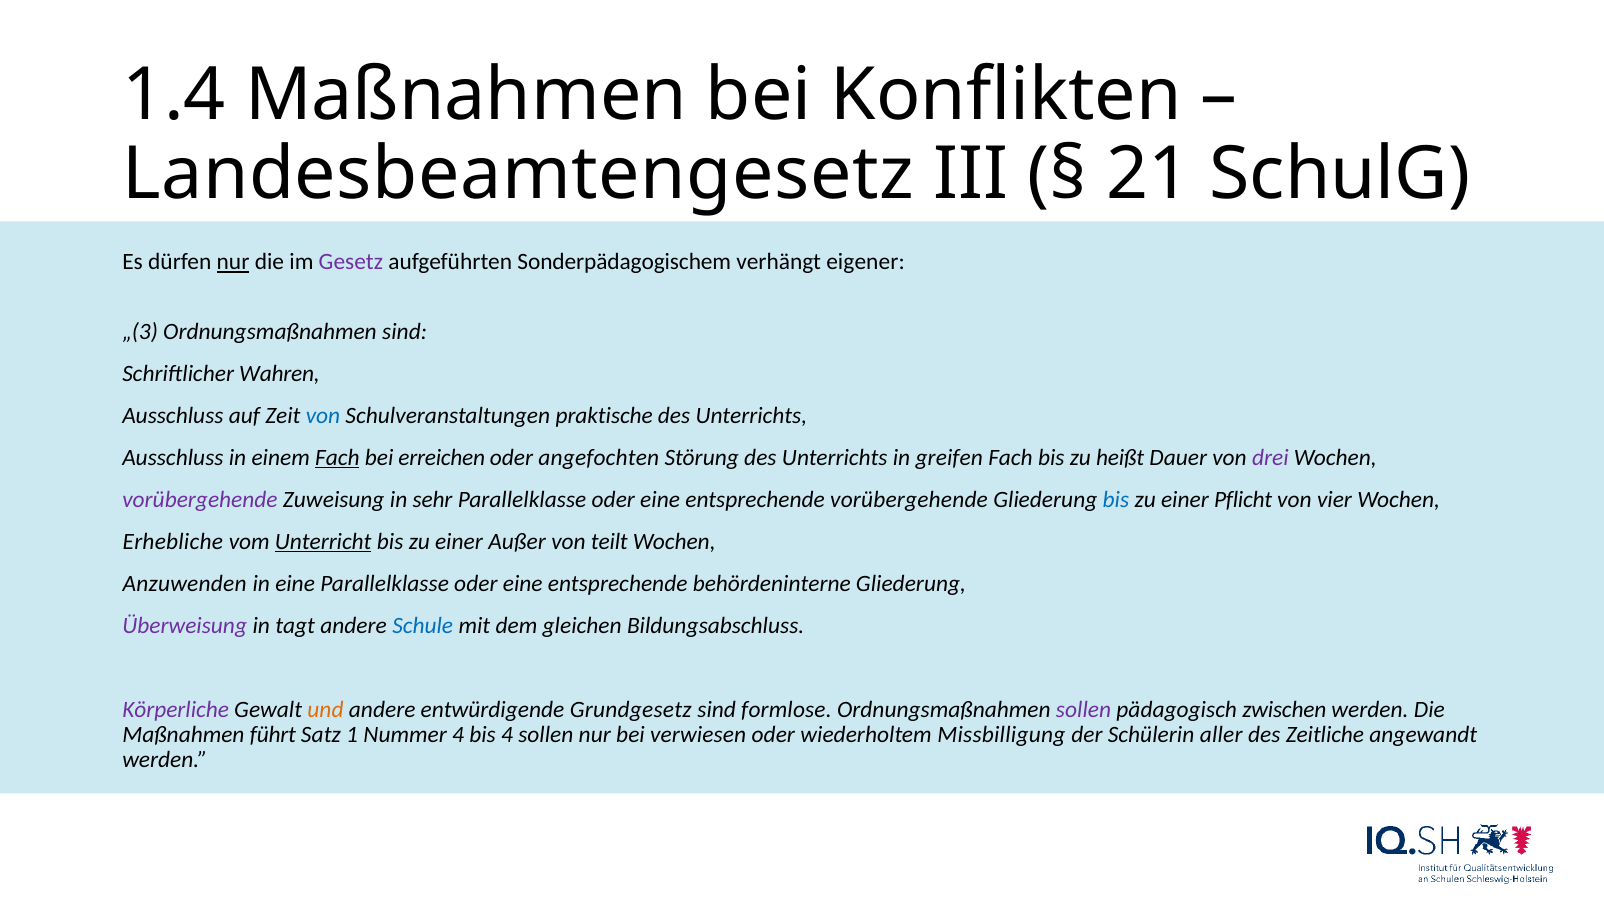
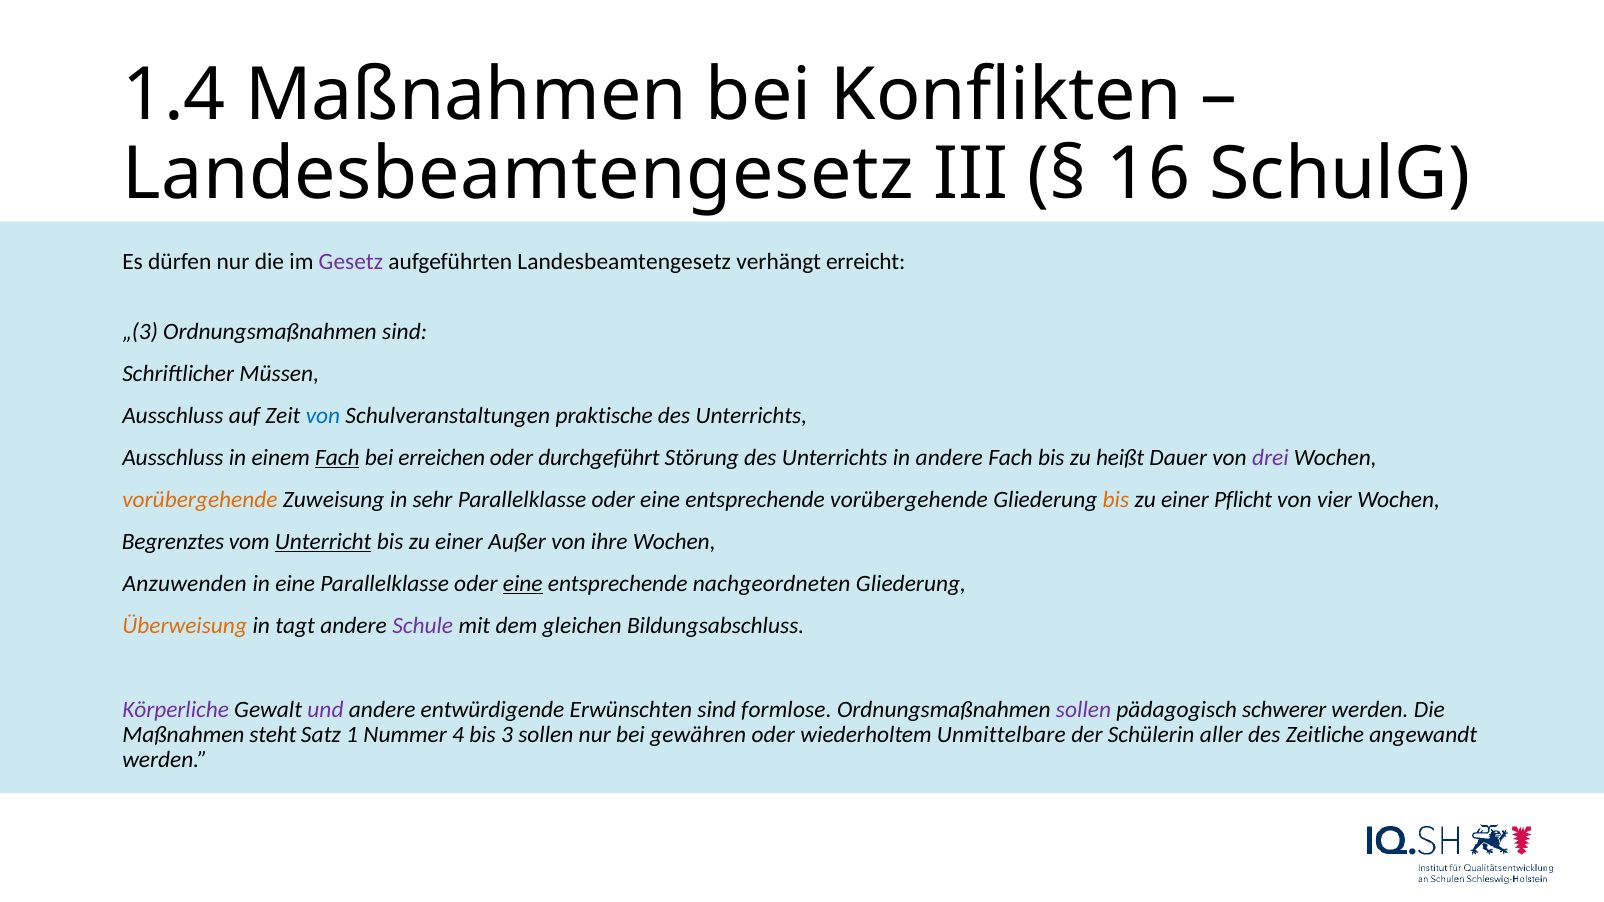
21: 21 -> 16 (1148, 175)
nur underline: present -> none (233, 262)
aufgeführten Sonderpädagogischem: Sonderpädagogischem -> Landesbeamtengesetz (624, 262)
eigener: eigener -> erreicht (866, 262)
Wahren: Wahren -> Müssen (279, 374)
angefochten: angefochten -> durchgeführt (599, 458)
in greifen: greifen -> andere (949, 458)
vorübergehende colour: purple -> orange (200, 500)
bis colour: blue -> orange (1116, 500)
Erhebliche: Erhebliche -> Begrenztes (173, 542)
teilt: teilt -> ihre (609, 542)
eine underline: none -> present (523, 584)
behördeninterne: behördeninterne -> nachgeordneten (772, 584)
Überweisung colour: purple -> orange (185, 626)
Schule colour: blue -> purple (423, 626)
und colour: orange -> purple (325, 710)
Grundgesetz: Grundgesetz -> Erwünschten (631, 710)
zwischen: zwischen -> schwerer (1284, 710)
führt: führt -> steht (273, 735)
bis 4: 4 -> 3 (507, 735)
verwiesen: verwiesen -> gewähren (698, 735)
Missbilligung: Missbilligung -> Unmittelbare (1001, 735)
